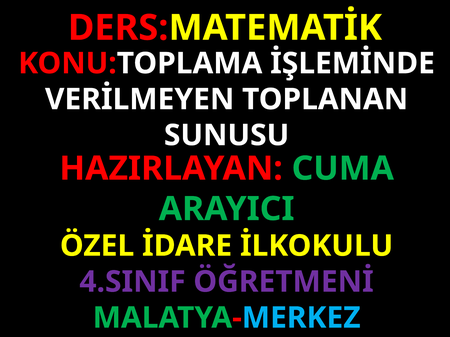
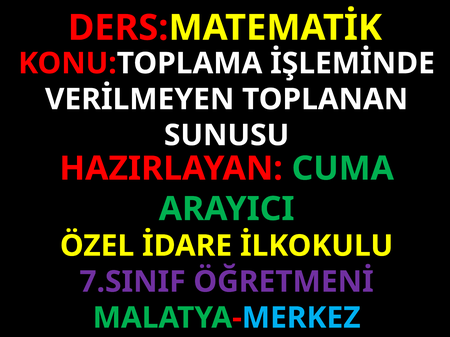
4.SINIF: 4.SINIF -> 7.SINIF (133, 282)
